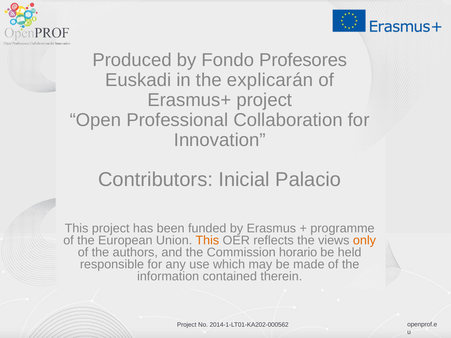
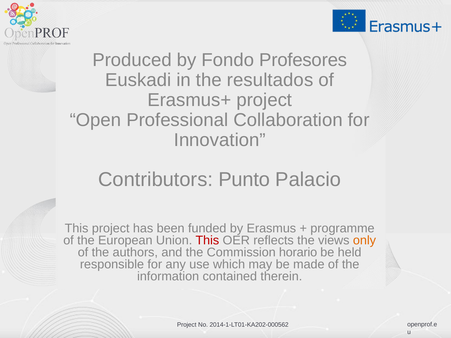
explicarán: explicarán -> resultados (270, 80)
Inicial: Inicial -> Punto (244, 180)
This colour: orange -> red (207, 241)
